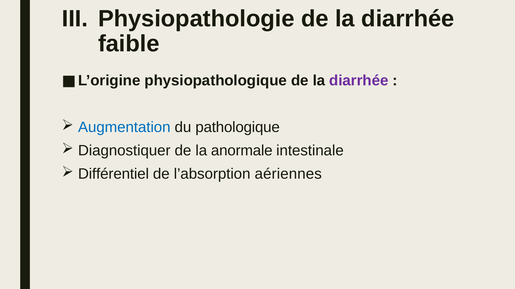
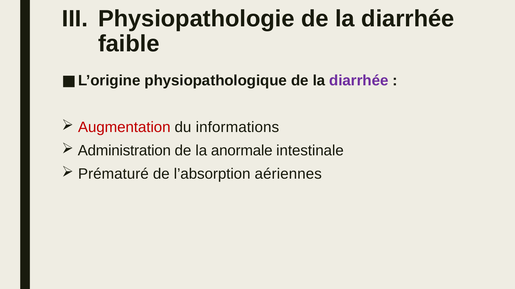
Augmentation colour: blue -> red (124, 128)
pathologique: pathologique -> informations (237, 128)
Diagnostiquer: Diagnostiquer -> Administration (124, 151)
Différentiel: Différentiel -> Prématuré (113, 174)
